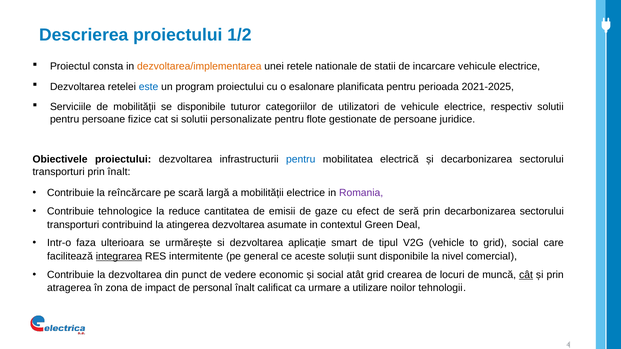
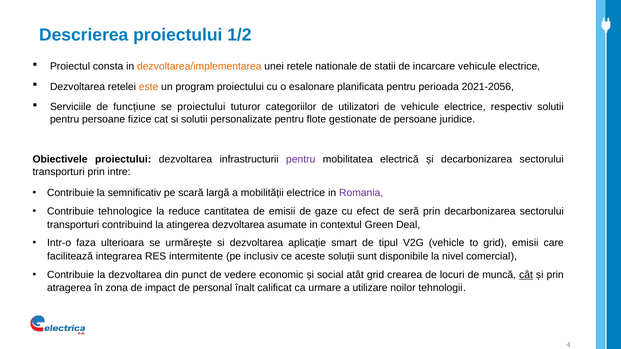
este colour: blue -> orange (149, 87)
2021-2025: 2021-2025 -> 2021-2056 (488, 87)
de mobilității: mobilității -> funcțiune (135, 107)
se disponibile: disponibile -> proiectului (201, 107)
pentru colour: blue -> purple (301, 160)
prin înalt: înalt -> intre (119, 172)
reîncărcare: reîncărcare -> semnificativ (134, 193)
grid social: social -> emisii (525, 243)
integrarea underline: present -> none (119, 257)
general: general -> inclusiv (261, 257)
